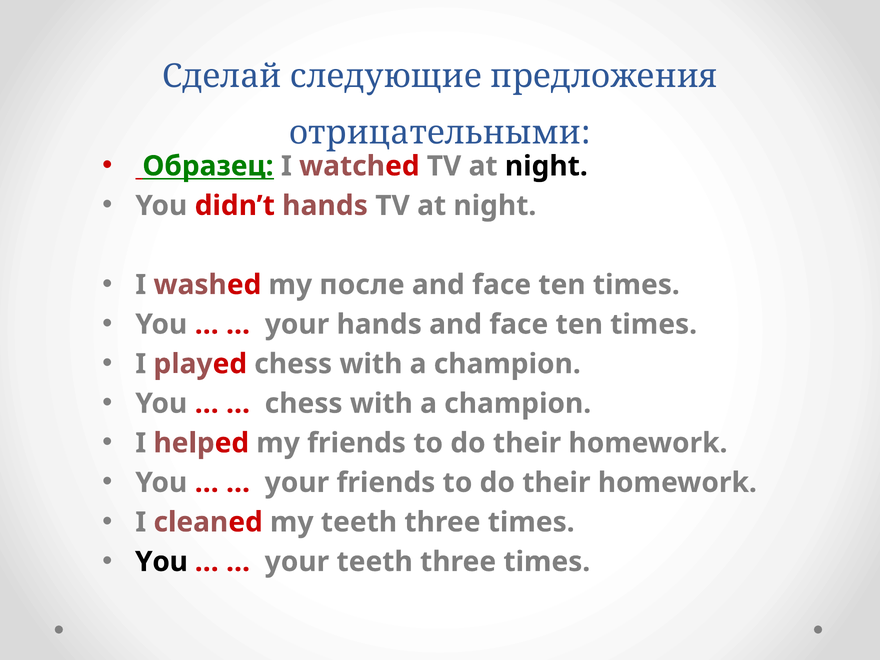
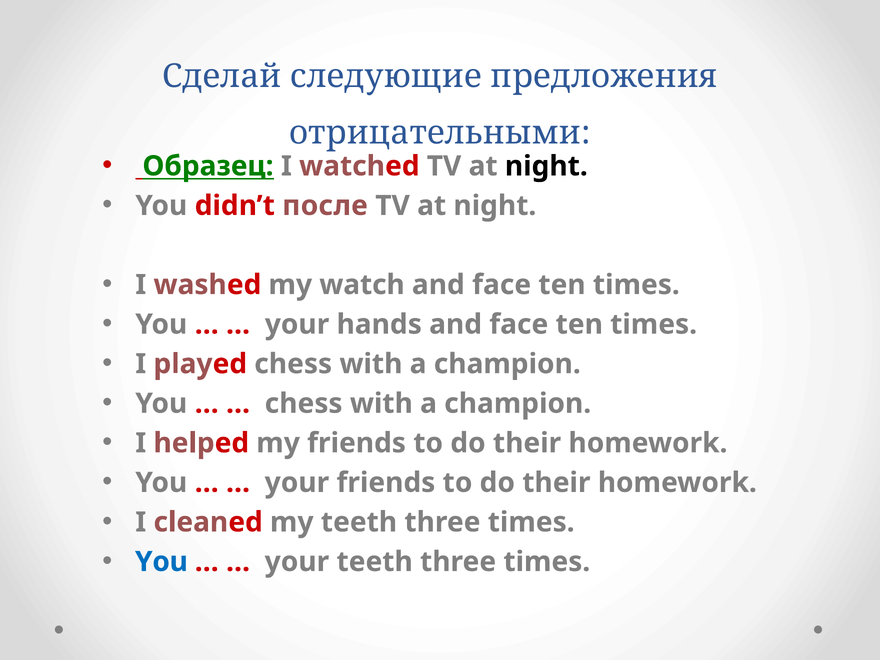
didn’t hands: hands -> после (325, 206)
после: после -> watch (362, 285)
You colour: black -> blue (161, 562)
